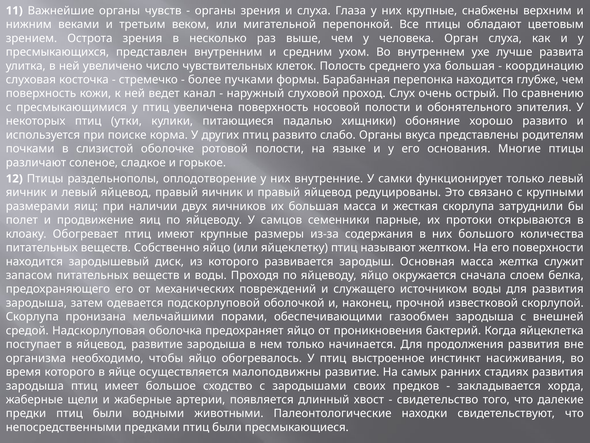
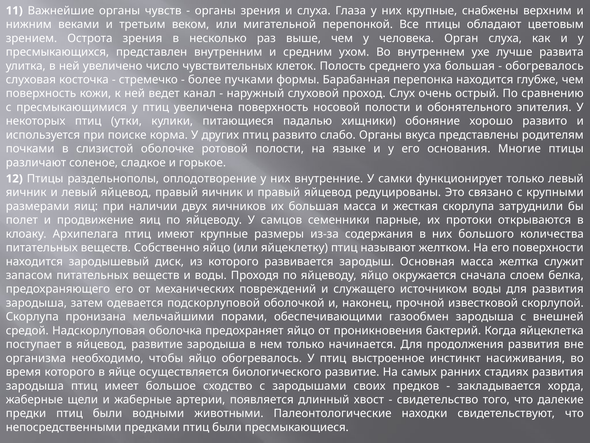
координацию: координацию -> обогревалось (545, 66)
Обогревает: Обогревает -> Архипелага (85, 234)
малоподвижны: малоподвижны -> биологического (277, 372)
